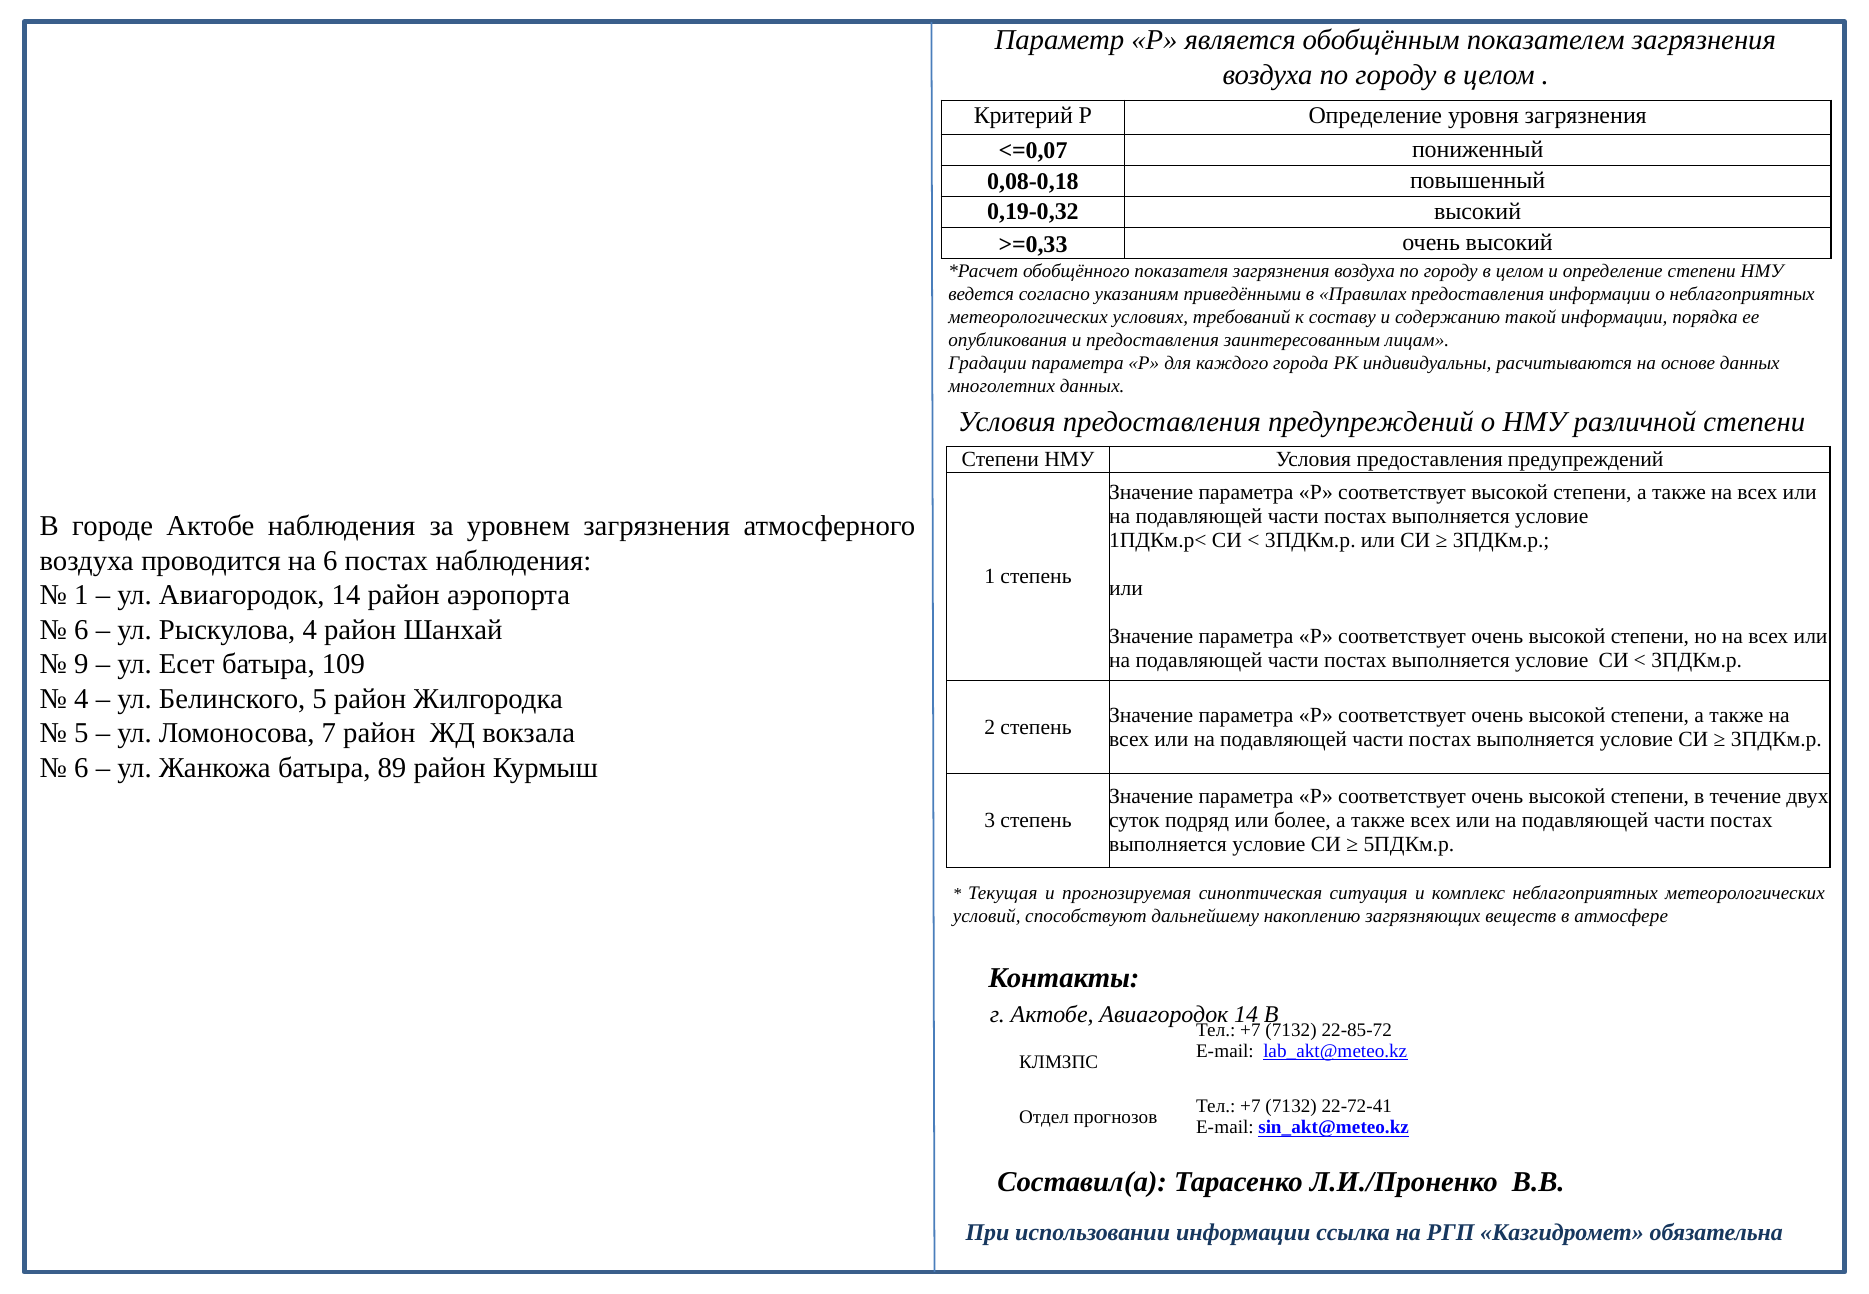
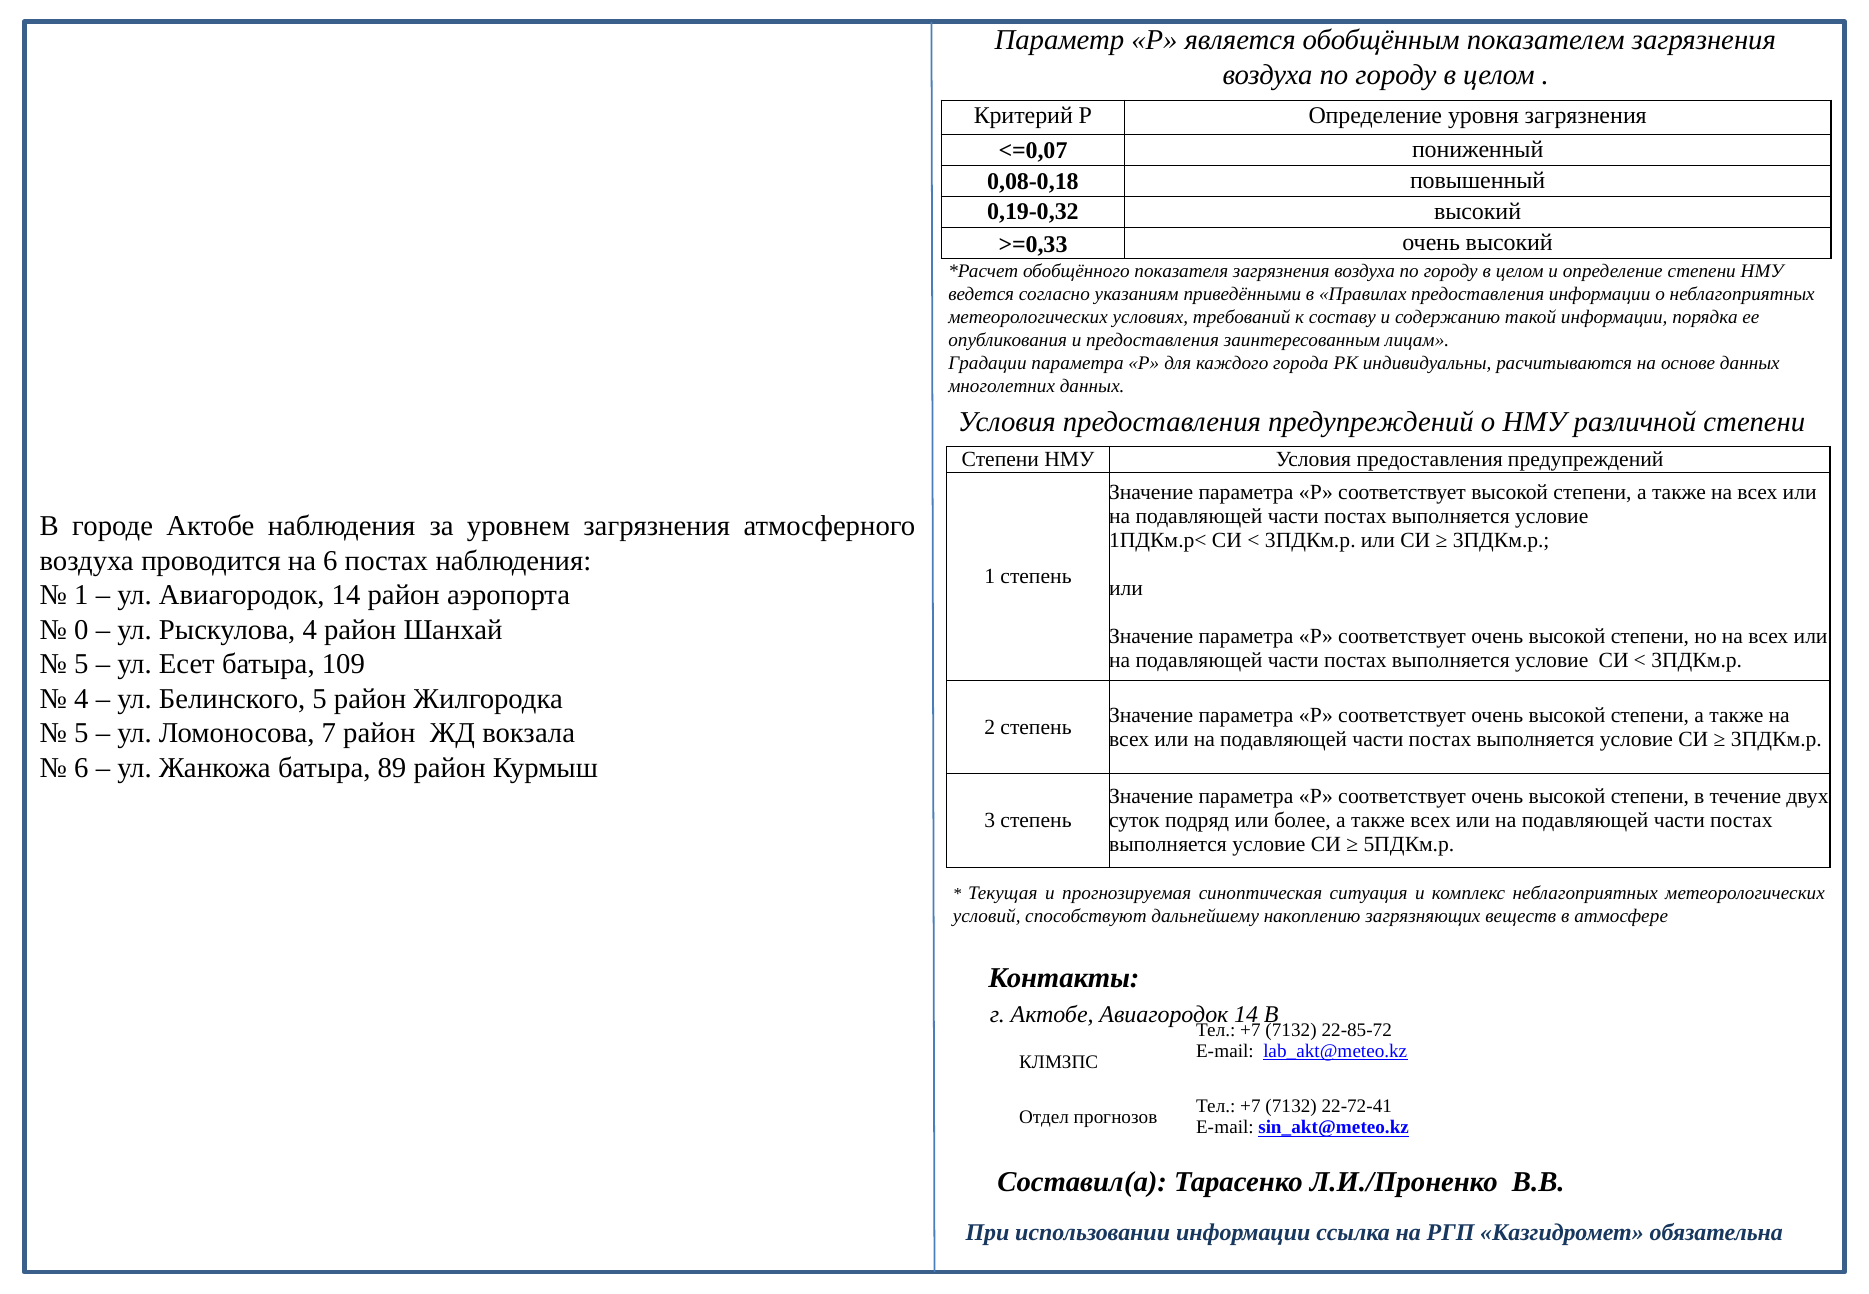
6: 6 -> 0 (81, 630)
9: 9 -> 5 (81, 664)
